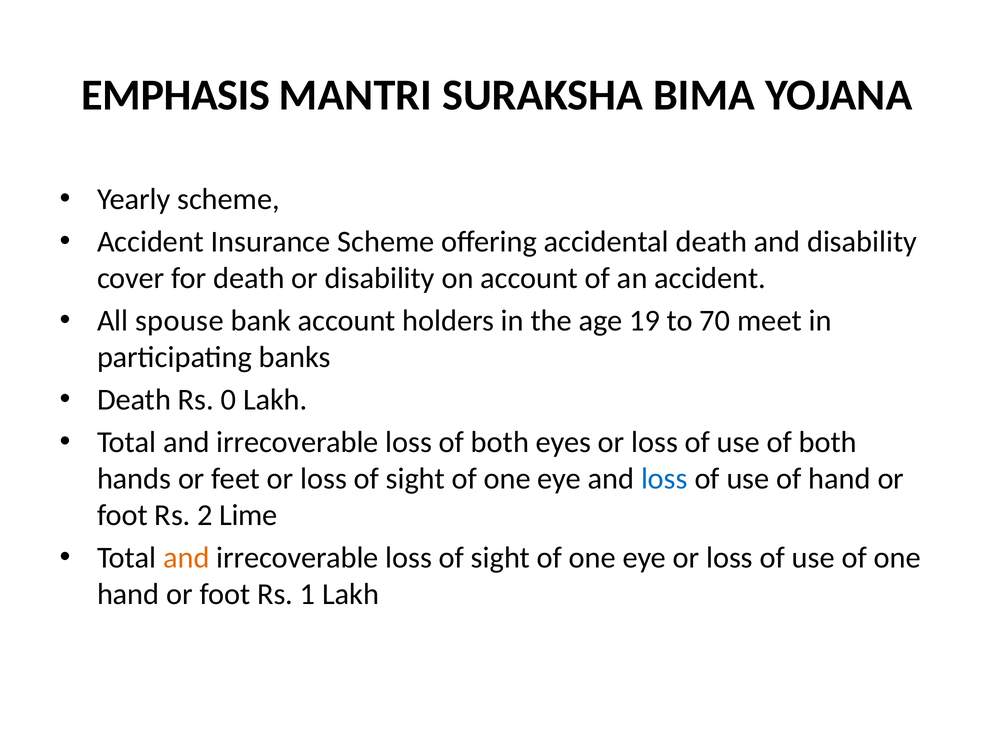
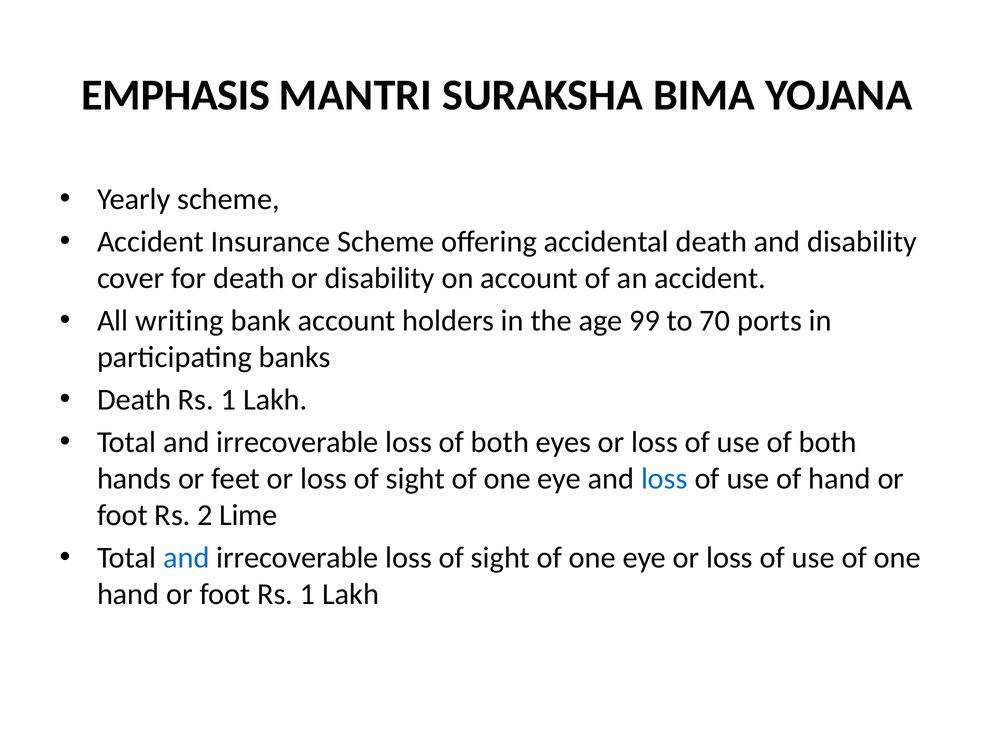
spouse: spouse -> writing (179, 321)
19: 19 -> 99 (645, 321)
meet: meet -> ports (769, 321)
Death Rs 0: 0 -> 1 (228, 400)
and colour: orange -> blue (186, 558)
